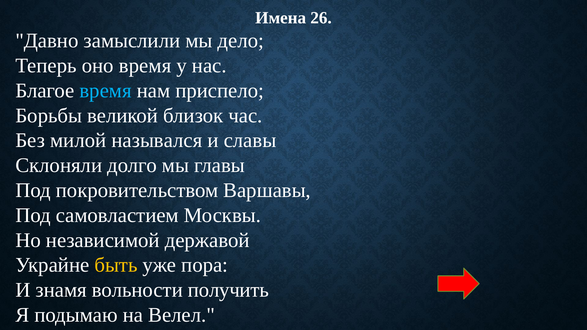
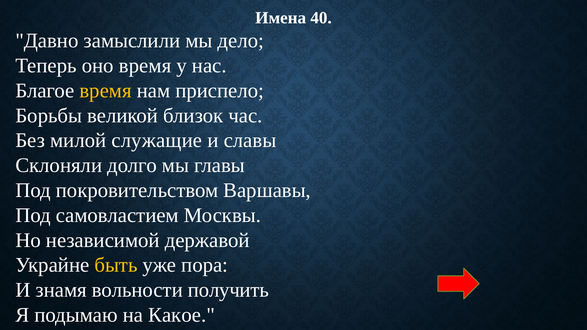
26: 26 -> 40 (321, 18)
время colour: light blue -> yellow (106, 91)
назывался: назывался -> служащие (157, 141)
Велел: Велел -> Какое (182, 315)
